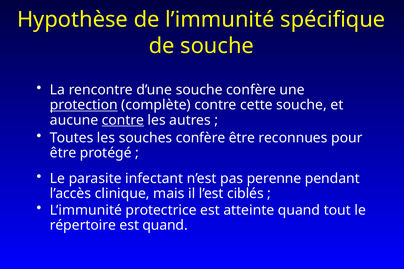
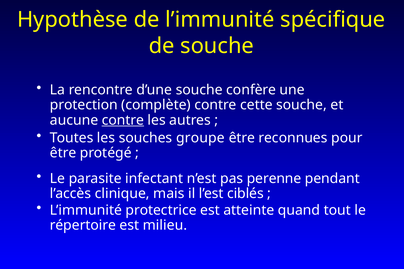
protection underline: present -> none (84, 105)
souches confère: confère -> groupe (200, 138)
est quand: quand -> milieu (165, 225)
